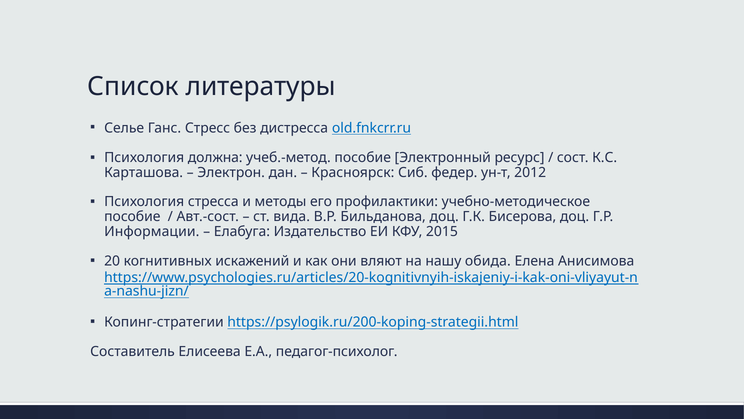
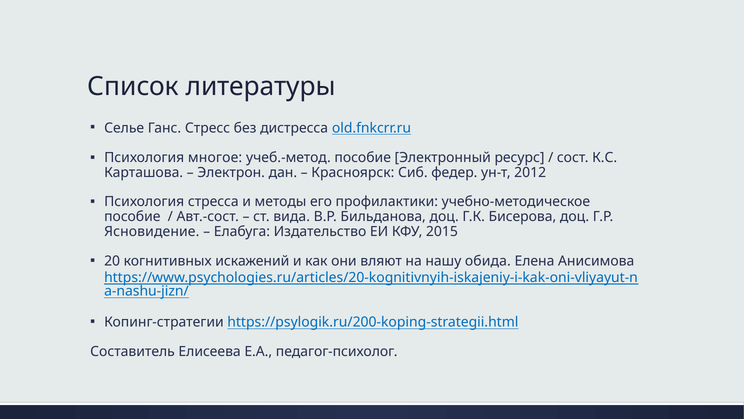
должна: должна -> многое (215, 157)
Информации: Информации -> Ясновидение (152, 232)
